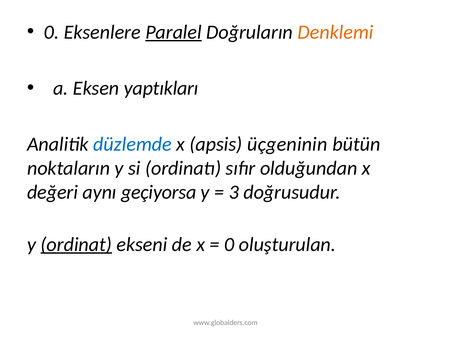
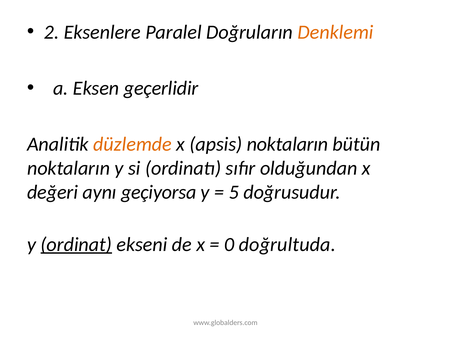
0: 0 -> 2 (52, 32)
Paralel underline: present -> none (173, 32)
yaptıkları: yaptıkları -> geçerlidir (161, 88)
düzlemde colour: blue -> orange (133, 144)
apsis üçgeninin: üçgeninin -> noktaların (288, 144)
3: 3 -> 5 (234, 192)
oluşturulan: oluşturulan -> doğrultuda (287, 245)
